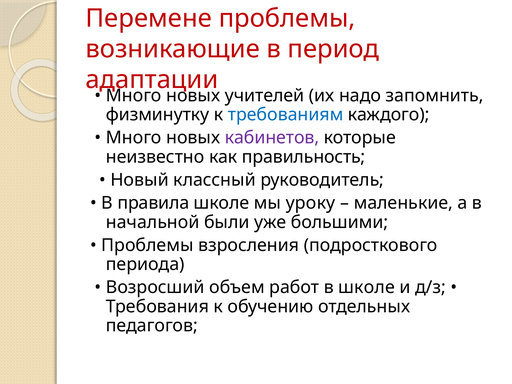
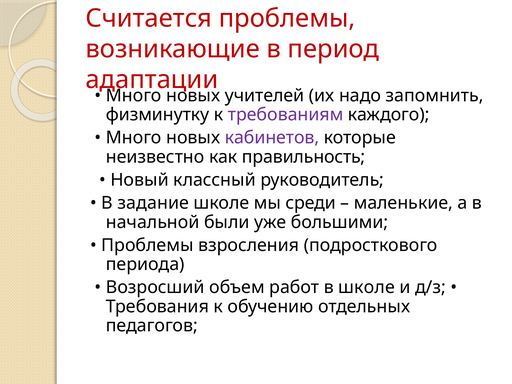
Перемене: Перемене -> Считается (149, 18)
требованиям colour: blue -> purple (286, 115)
правила: правила -> задание (153, 203)
уроку: уроку -> среди (311, 203)
